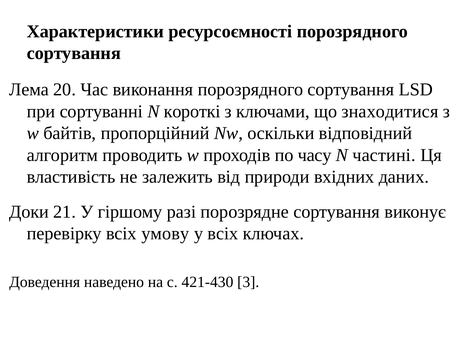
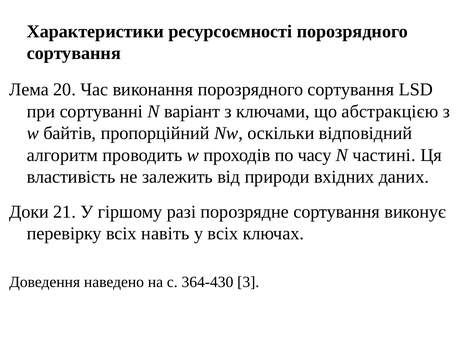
короткі: короткі -> варіант (192, 111)
знаходитися: знаходитися -> абстракцією (390, 111)
умову: умову -> навіть (165, 233)
421-430: 421-430 -> 364-430 (207, 282)
